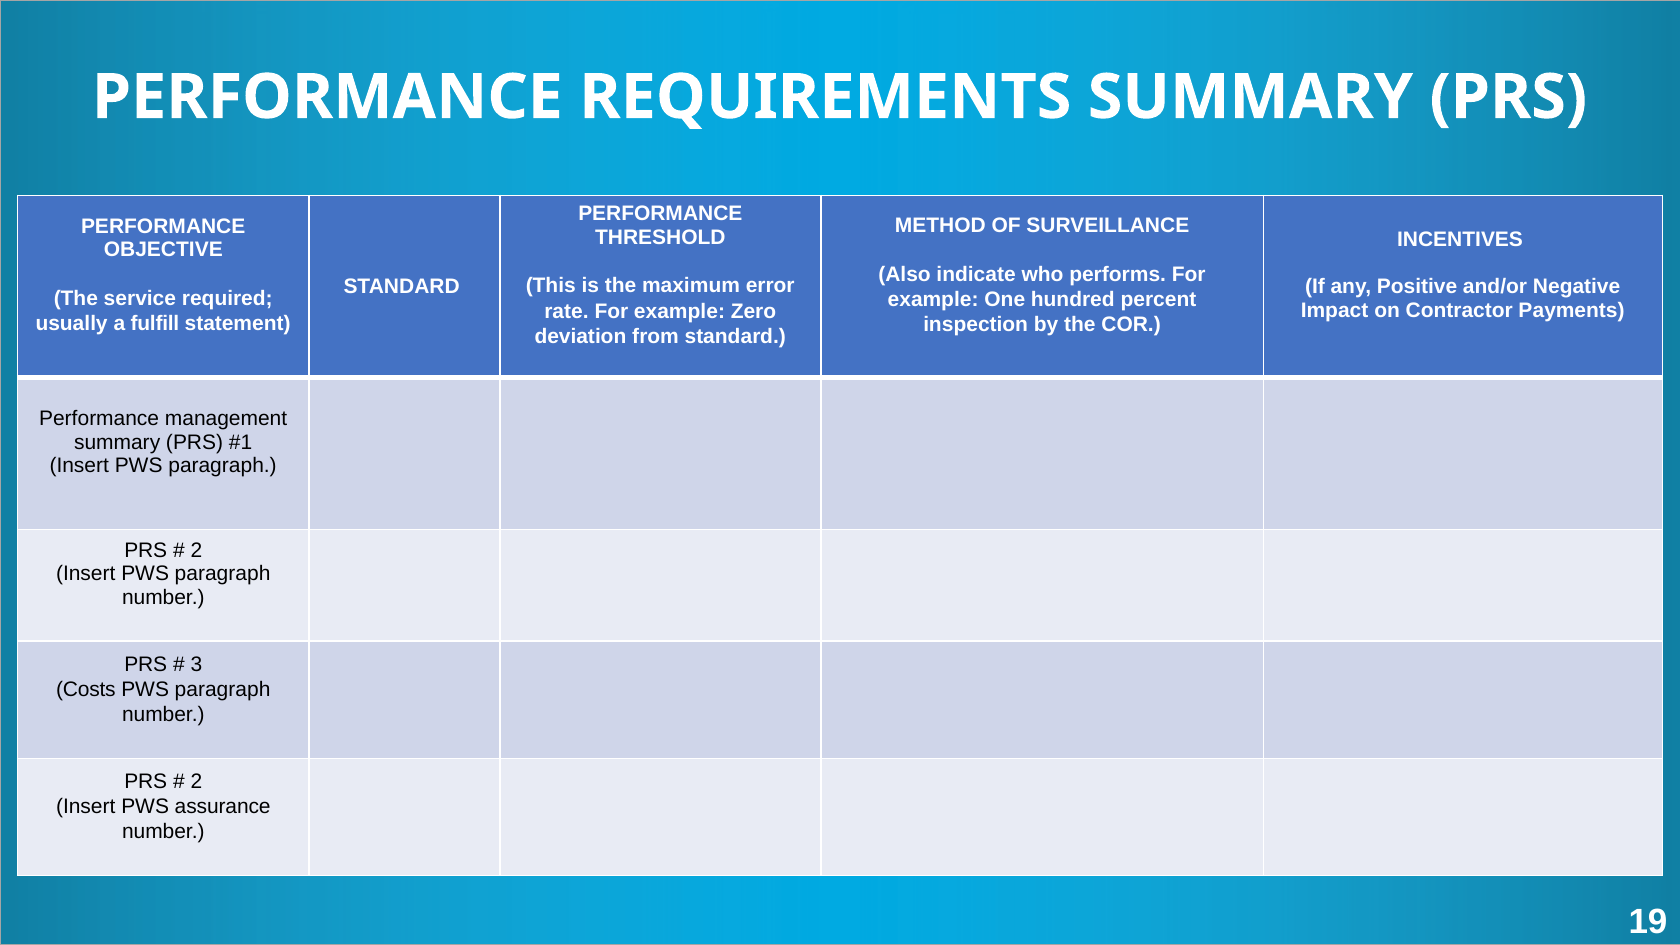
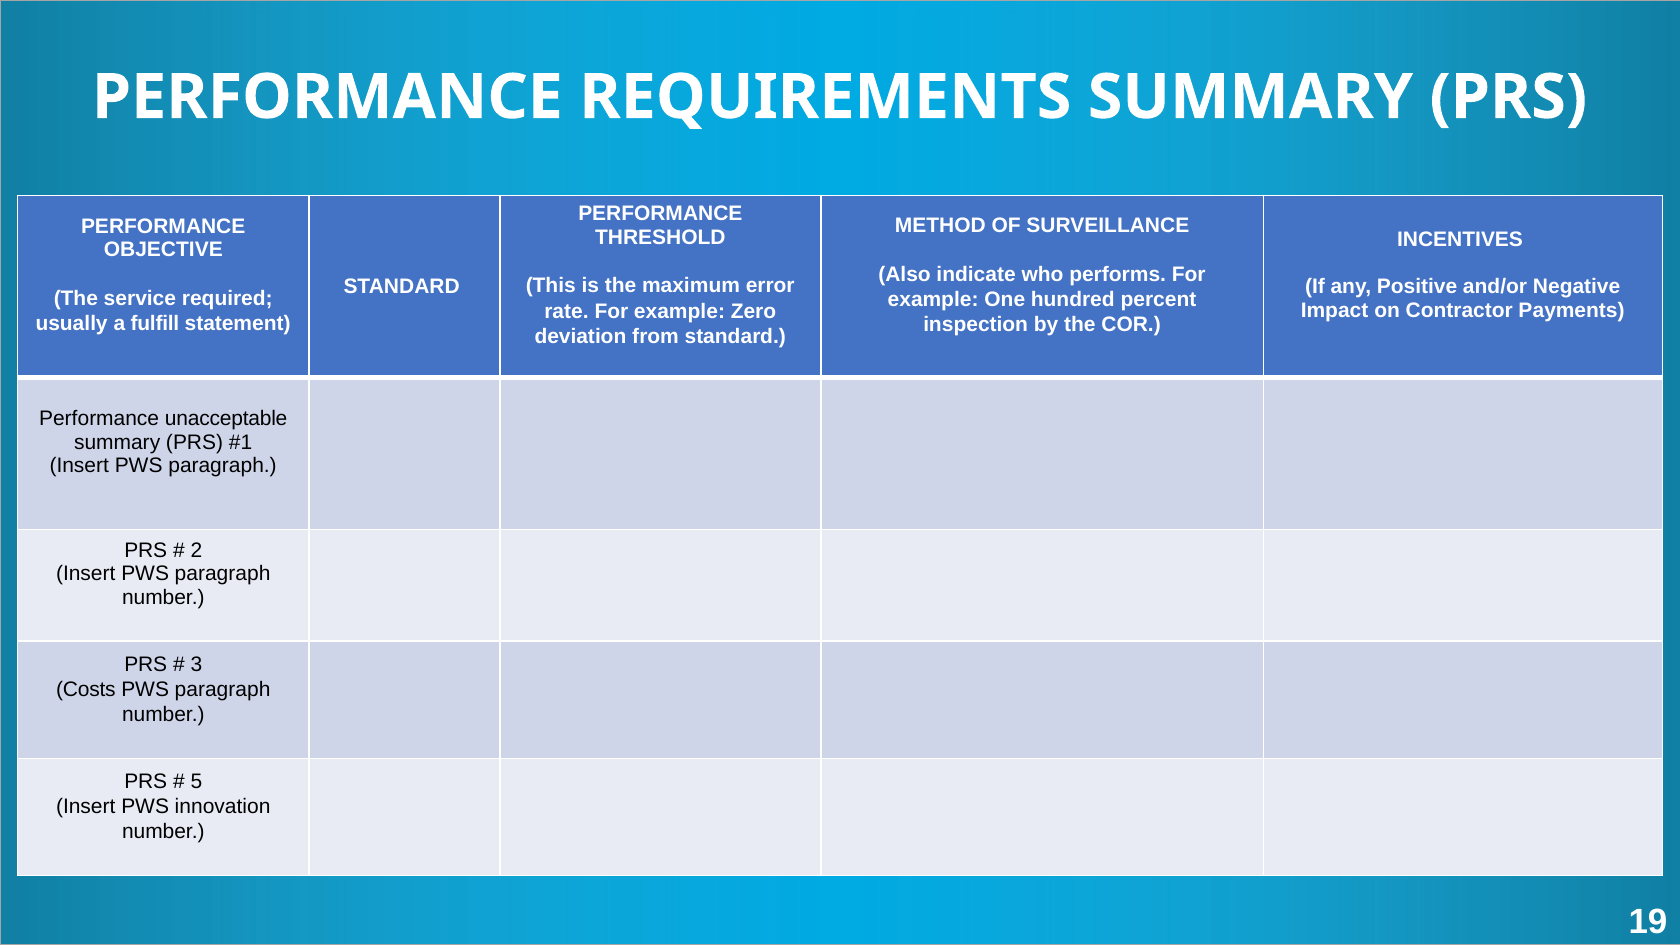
management: management -> unacceptable (226, 419)
2: 2 -> 5 (196, 781)
assurance: assurance -> innovation (223, 806)
